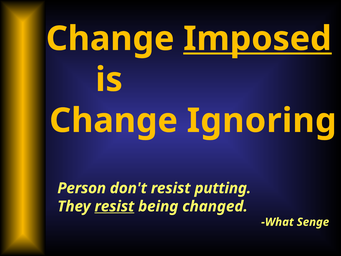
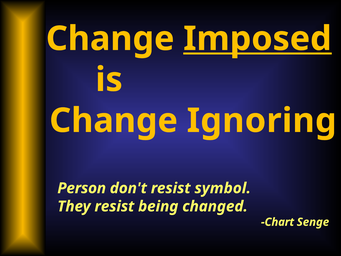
putting: putting -> symbol (223, 188)
resist underline: present -> none (114, 206)
What: What -> Chart (278, 222)
